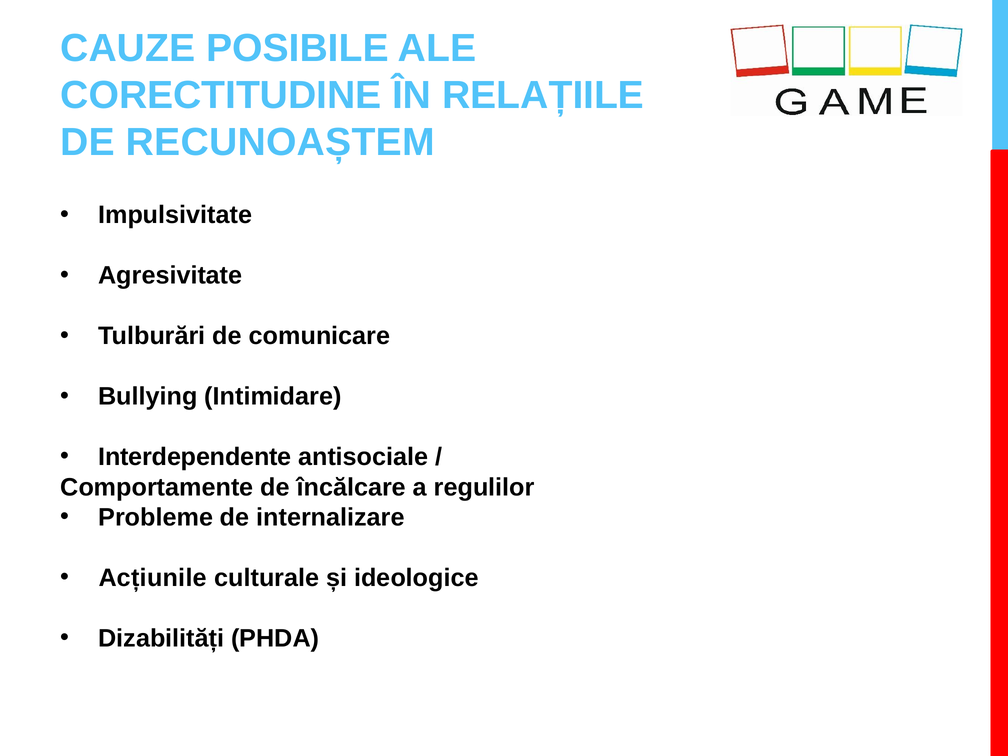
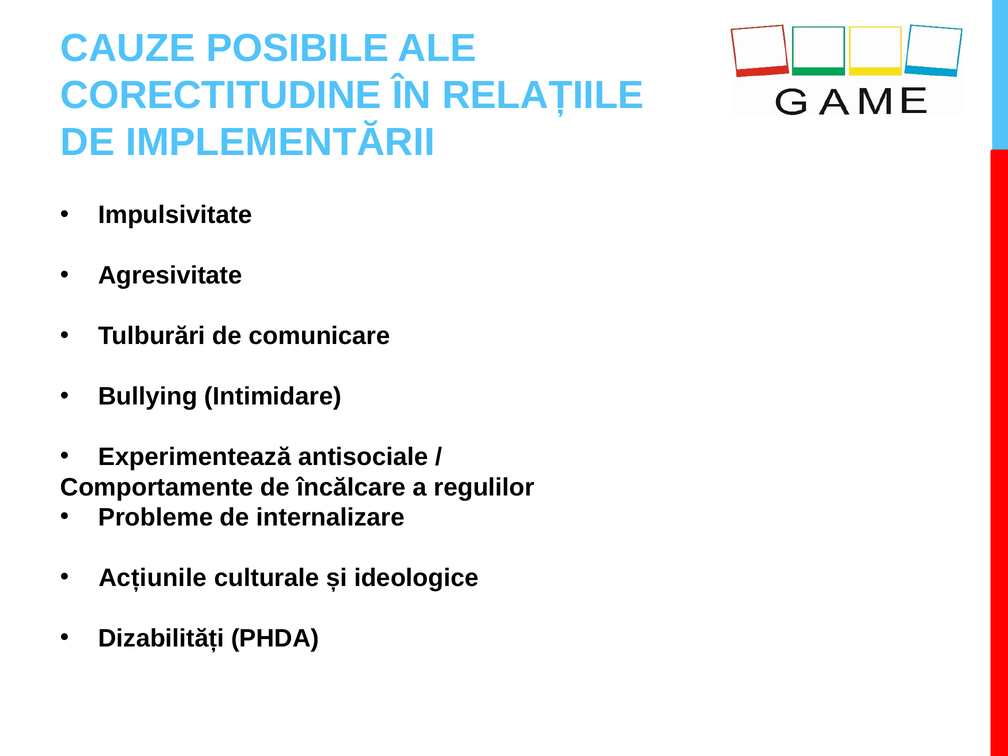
RECUNOAȘTEM: RECUNOAȘTEM -> IMPLEMENTĂRII (280, 142)
Interdependente: Interdependente -> Experimentează (195, 457)
